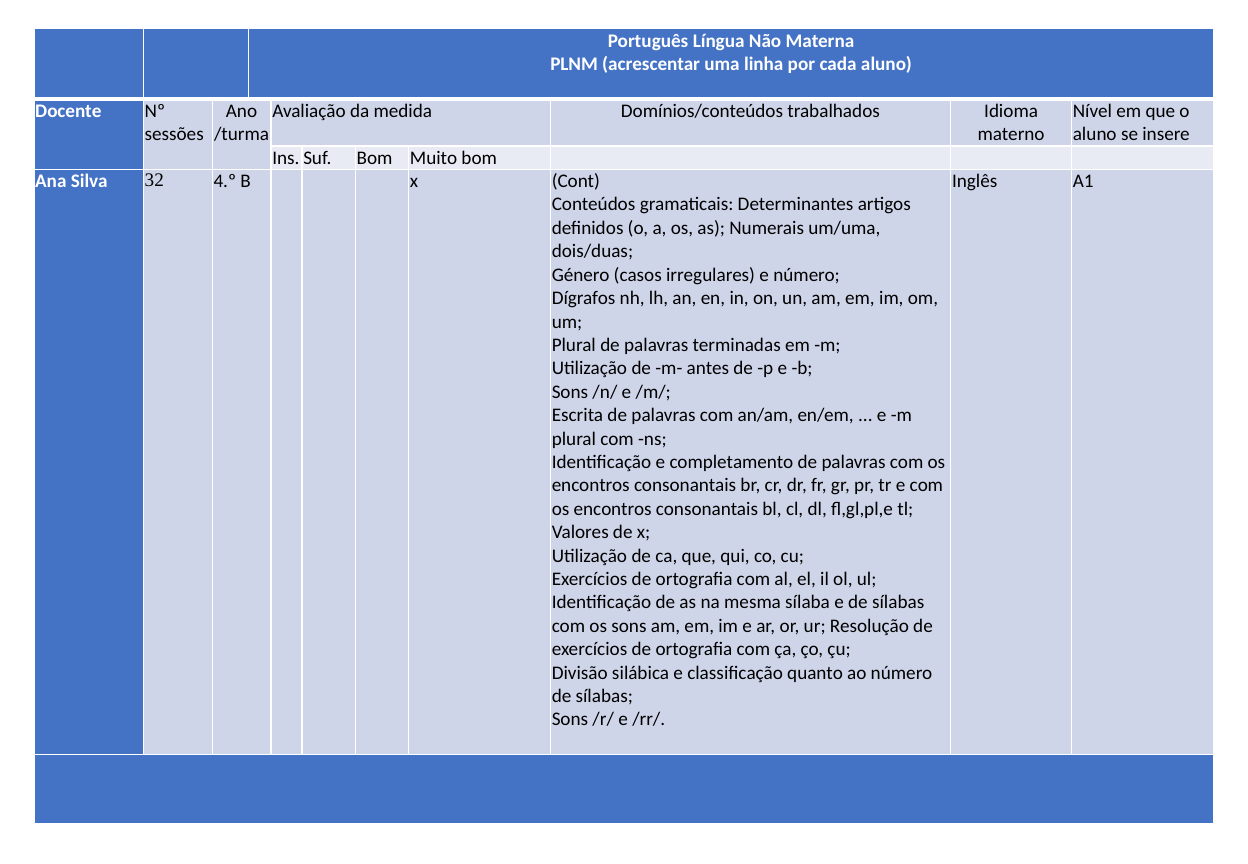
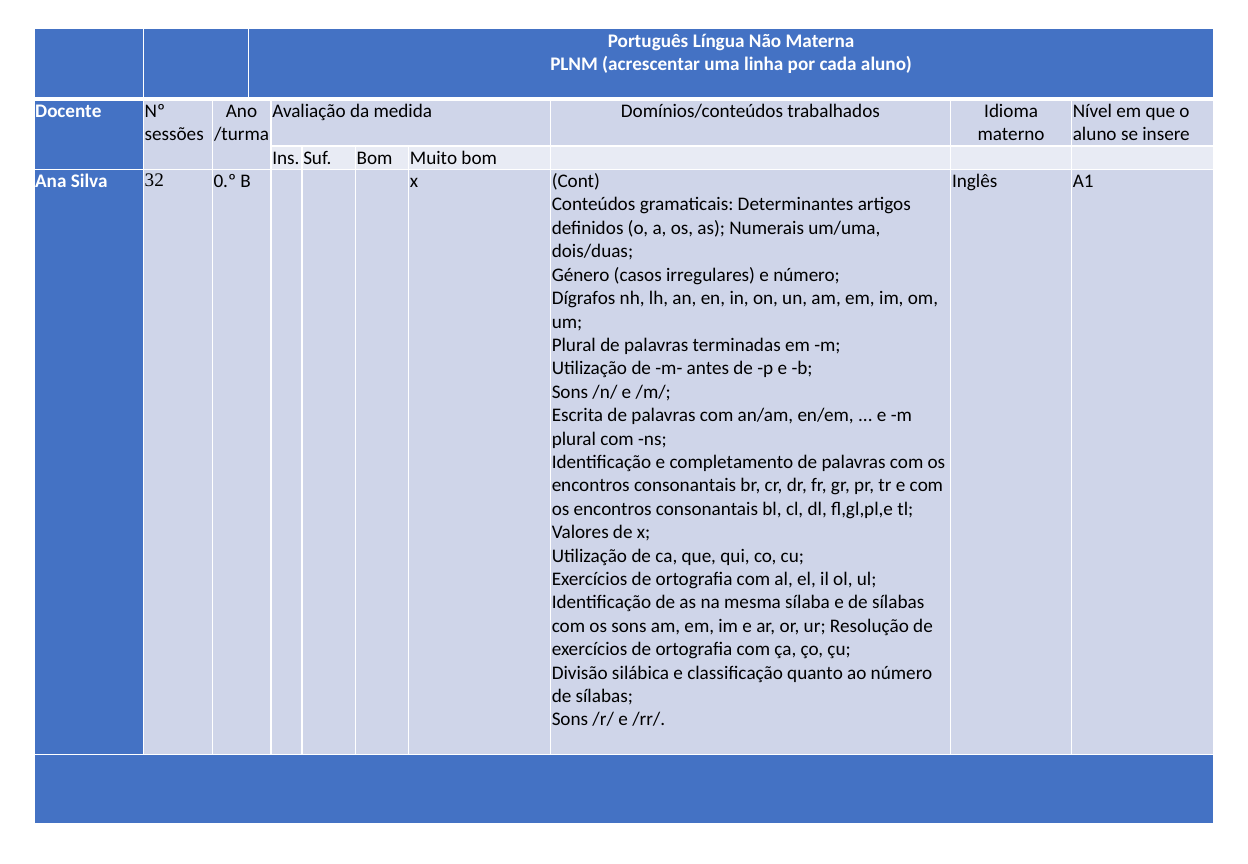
4.º: 4.º -> 0.º (225, 181)
